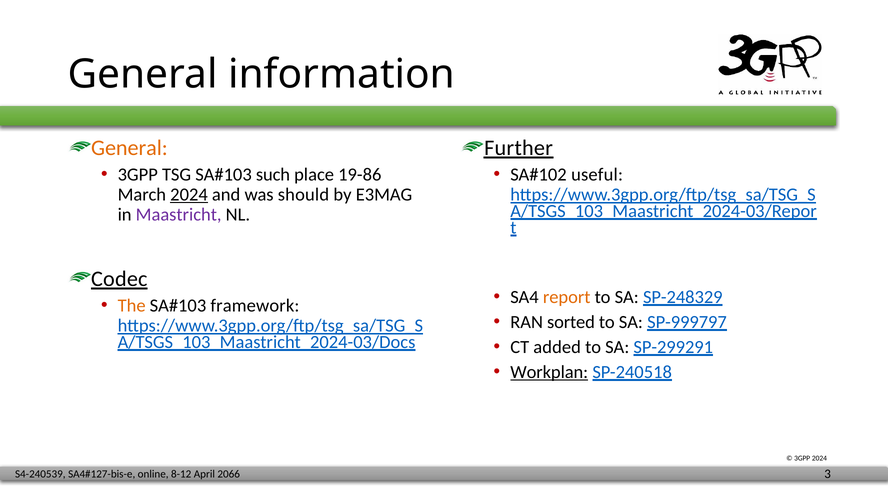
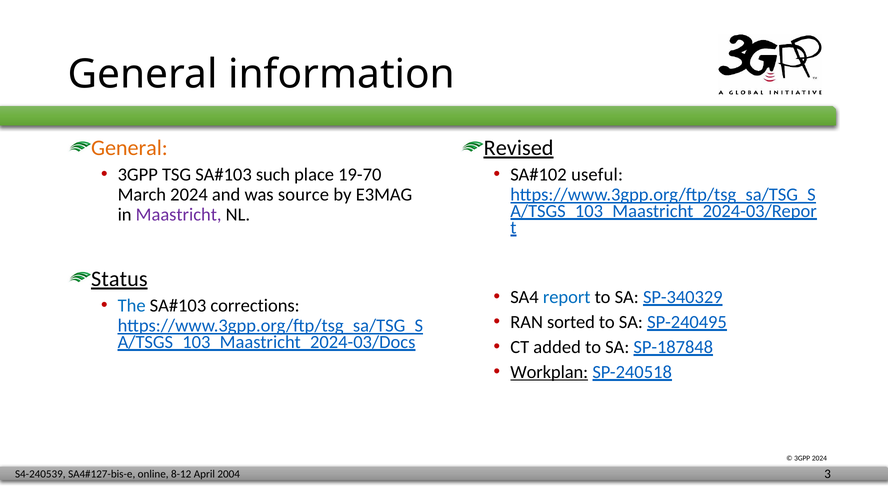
Further: Further -> Revised (519, 148)
19-86: 19-86 -> 19-70 (360, 175)
2024 underline: present -> none (189, 195)
should: should -> source (303, 195)
Codec: Codec -> Status (119, 279)
report colour: orange -> blue (567, 297)
SP-248329: SP-248329 -> SP-340329 (683, 297)
The colour: orange -> blue (132, 306)
framework: framework -> corrections (255, 306)
SP-999797: SP-999797 -> SP-240495 (687, 322)
SP-299291: SP-299291 -> SP-187848 (673, 347)
2066: 2066 -> 2004 (229, 475)
